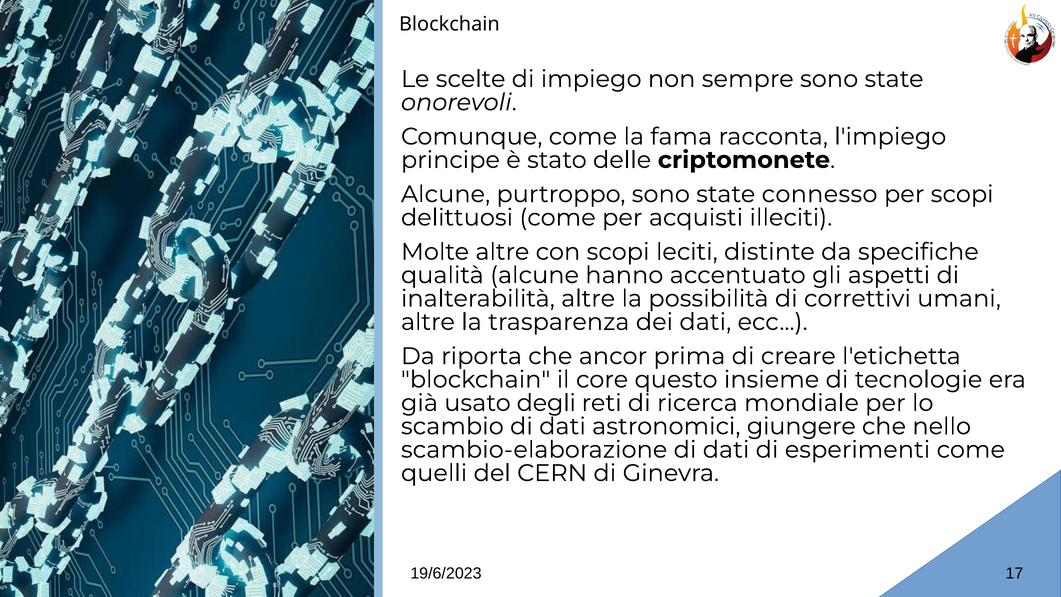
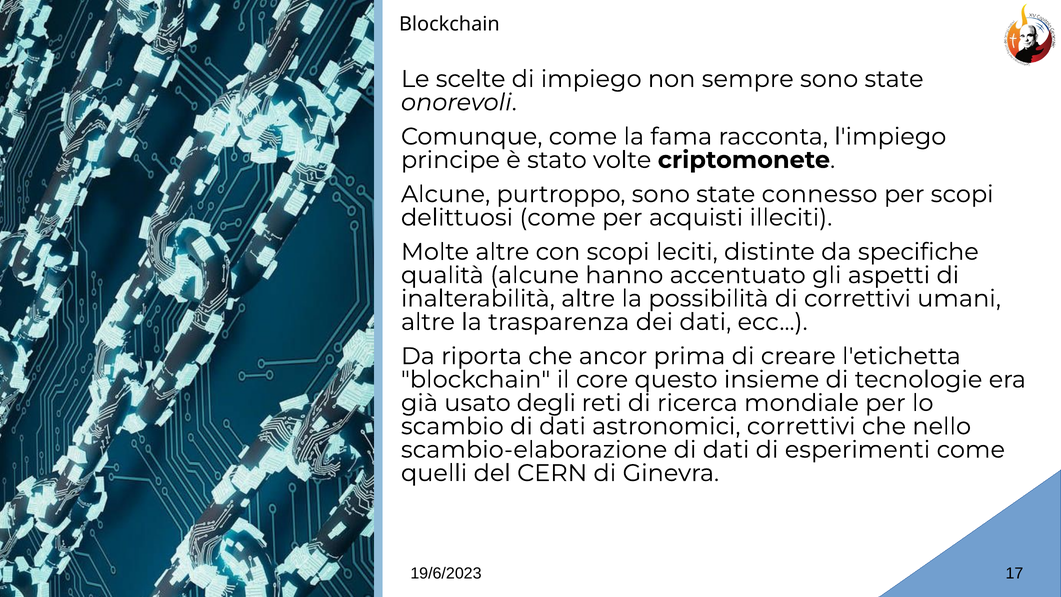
delle: delle -> volte (622, 160)
astronomici giungere: giungere -> correttivi (801, 426)
